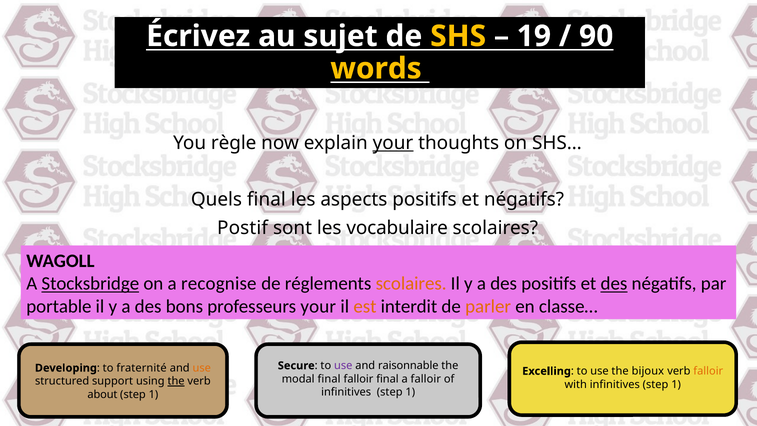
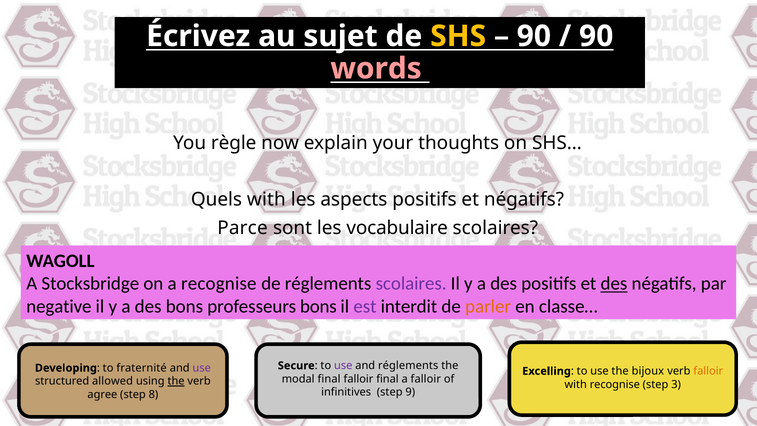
19: 19 -> 90 (534, 36)
words colour: yellow -> pink (376, 69)
your underline: present -> none (393, 143)
Quels final: final -> with (266, 200)
Postif: Postif -> Parce (242, 228)
Stocksbridge underline: present -> none (90, 284)
scolaires colour: orange -> purple (411, 284)
portable: portable -> negative (59, 306)
professeurs your: your -> bons (318, 306)
est colour: orange -> purple (365, 306)
and raisonnable: raisonnable -> réglements (408, 365)
use colour: orange -> purple (202, 368)
support: support -> allowed (113, 381)
with infinitives: infinitives -> recognise (615, 384)
1: 1 -> 3 (676, 384)
1: 1 -> 9 (410, 392)
about: about -> agree (102, 394)
1: 1 -> 8 (153, 394)
